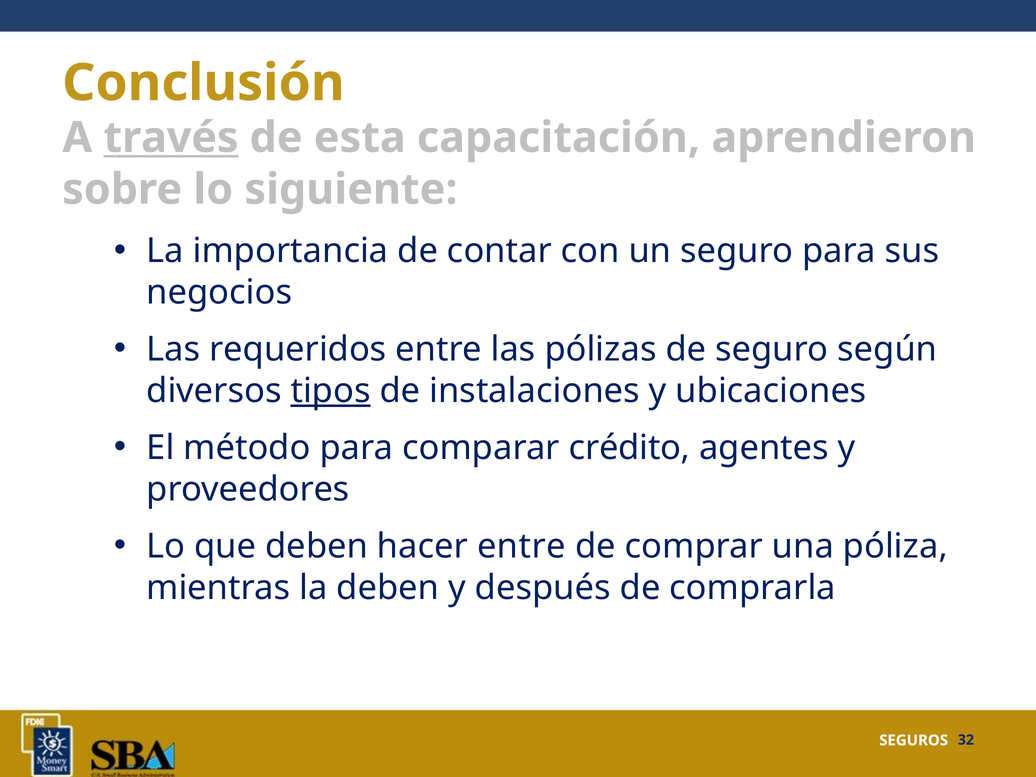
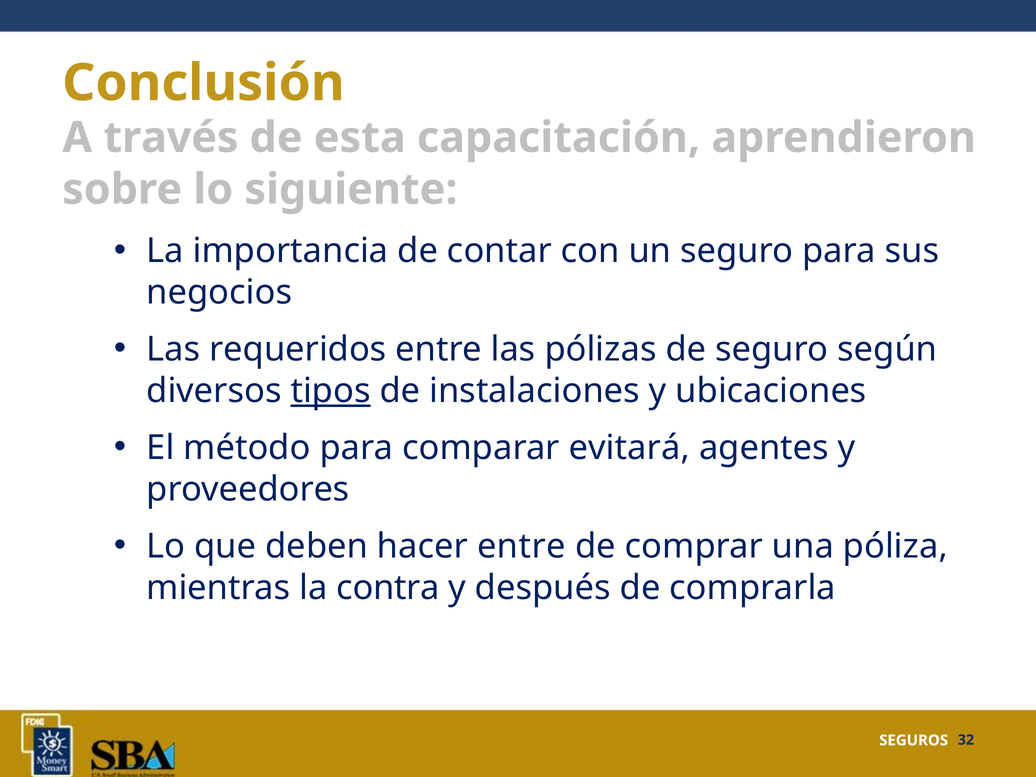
través underline: present -> none (171, 138)
crédito: crédito -> evitará (629, 448)
la deben: deben -> contra (388, 588)
